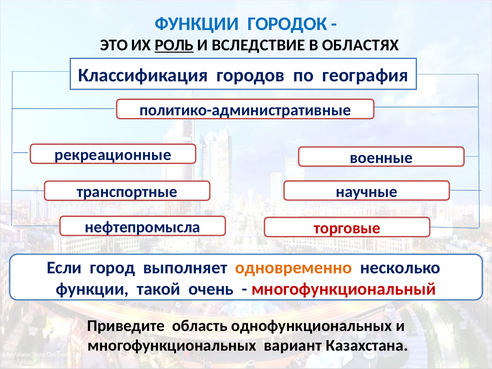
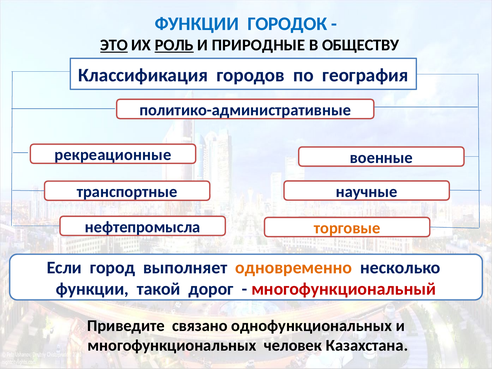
ЭТО underline: none -> present (114, 45)
ВСЛЕДСТВИЕ: ВСЛЕДСТВИЕ -> ПРИРОДНЫЕ (258, 45)
ОБЛАСТЯХ: ОБЛАСТЯХ -> ОБЩЕСТВУ (361, 45)
торговые colour: red -> orange (347, 228)
очень: очень -> дорог (211, 289)
область: область -> связано (200, 326)
вариант: вариант -> человек (293, 345)
